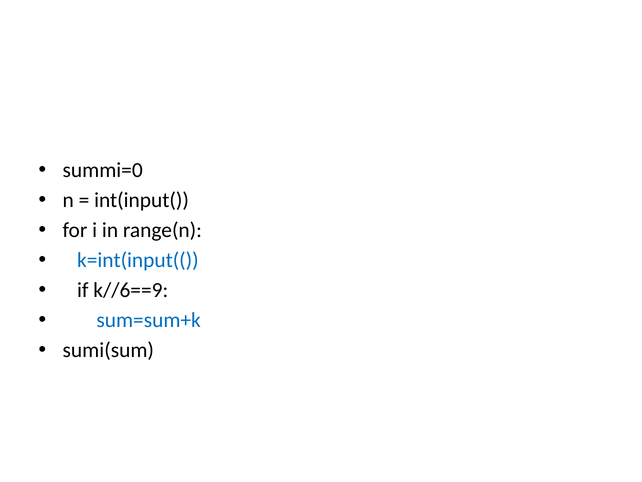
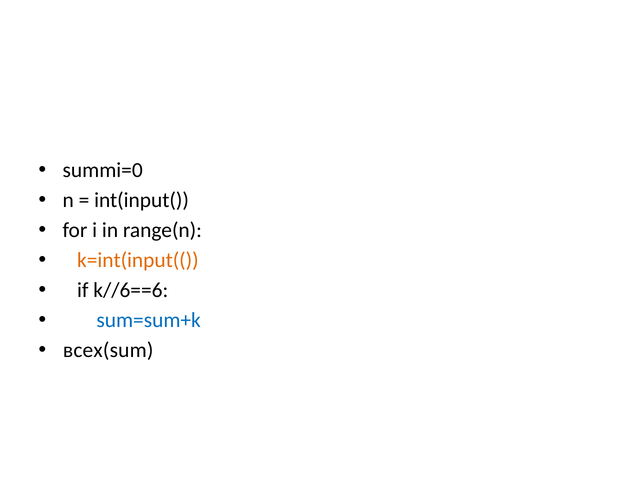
k=int(input(( colour: blue -> orange (138, 260)
k//6==9: k//6==9 -> k//6==6 (131, 290)
sumi(sum: sumi(sum -> всех(sum (108, 350)
